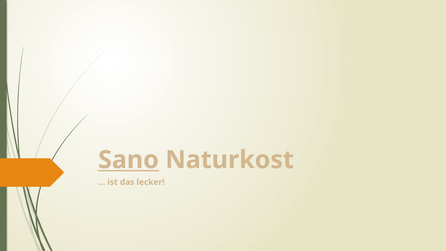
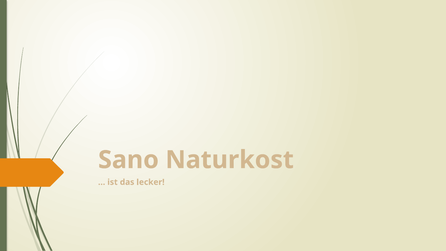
Sano underline: present -> none (128, 160)
